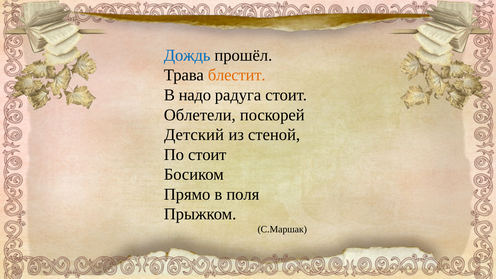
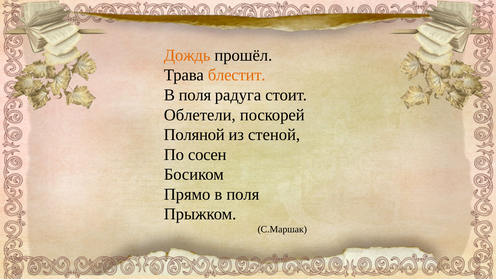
Дождь colour: blue -> orange (187, 55)
надо: надо -> поля (195, 95)
Детский: Детский -> Поляной (194, 135)
По стоит: стоит -> сосен (207, 155)
